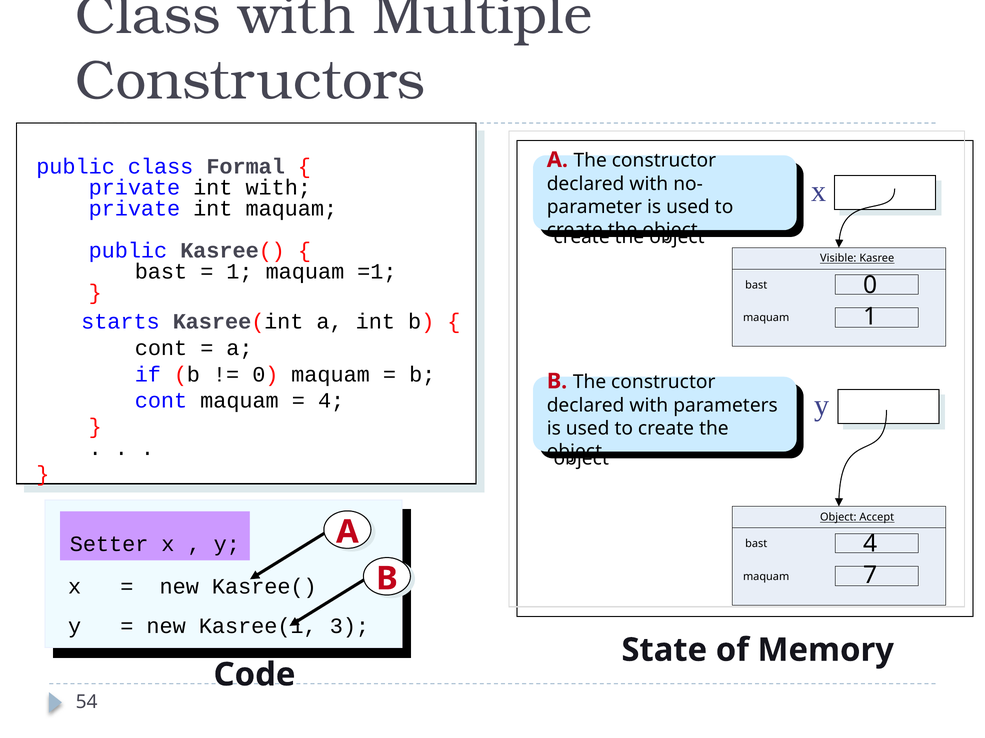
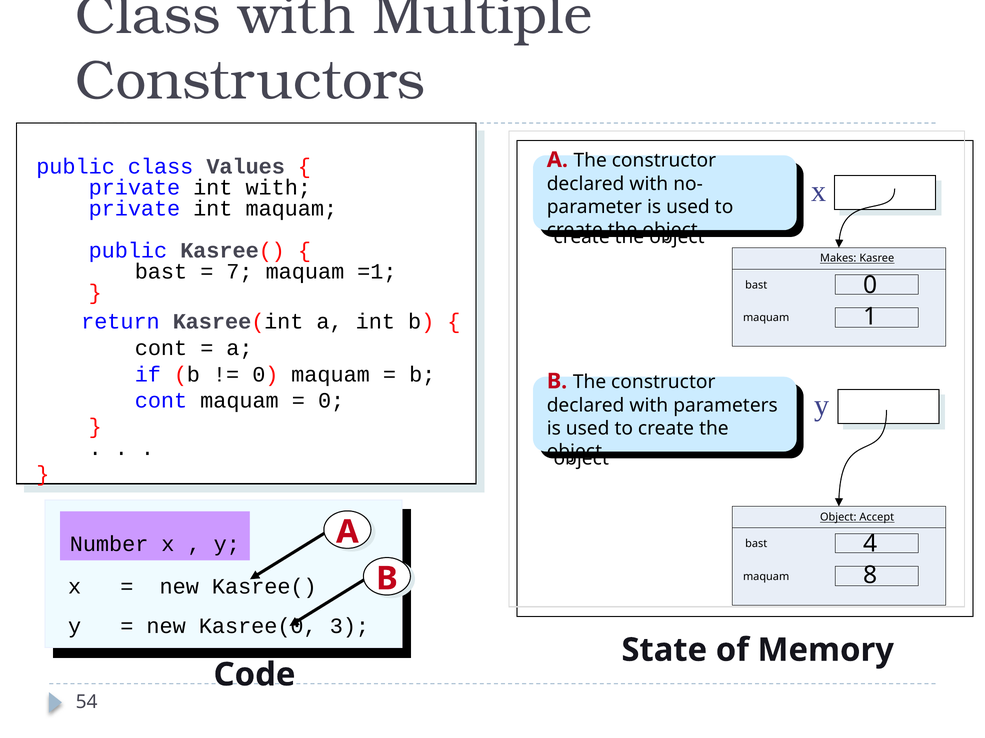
Formal: Formal -> Values (246, 167)
Visible: Visible -> Makes (838, 259)
1: 1 -> 7 (239, 272)
starts: starts -> return (120, 322)
4: 4 -> 0 (331, 401)
Setter: Setter -> Number (109, 544)
7: 7 -> 8 (870, 576)
Kasree(1: Kasree(1 -> Kasree(0 (258, 626)
